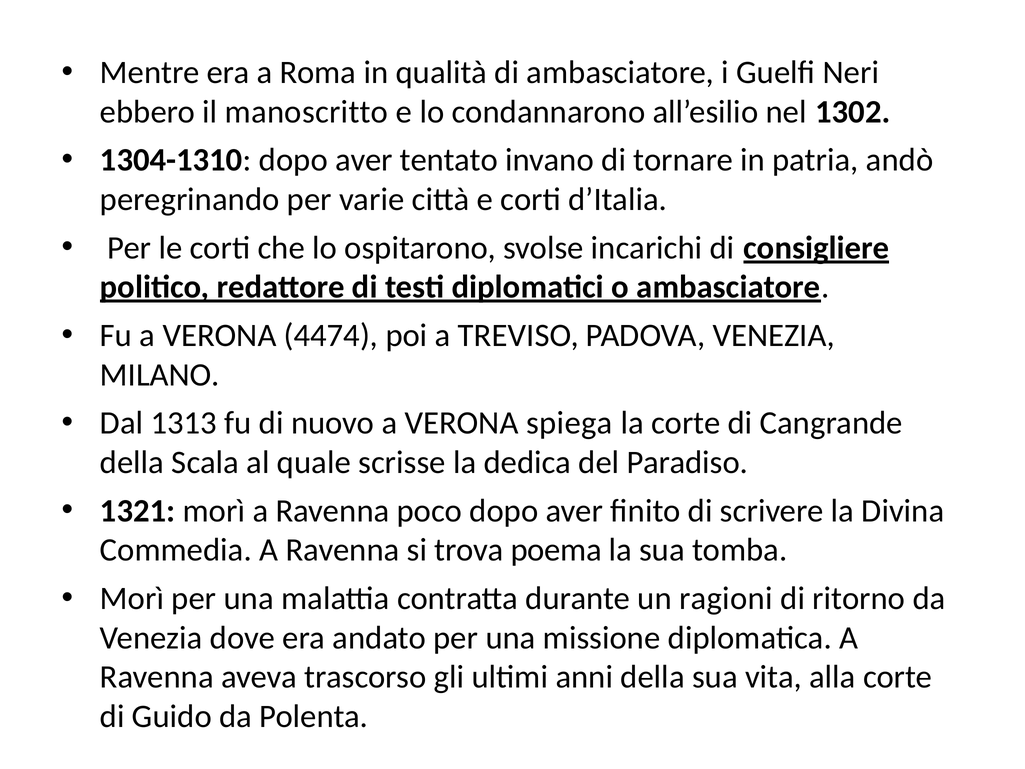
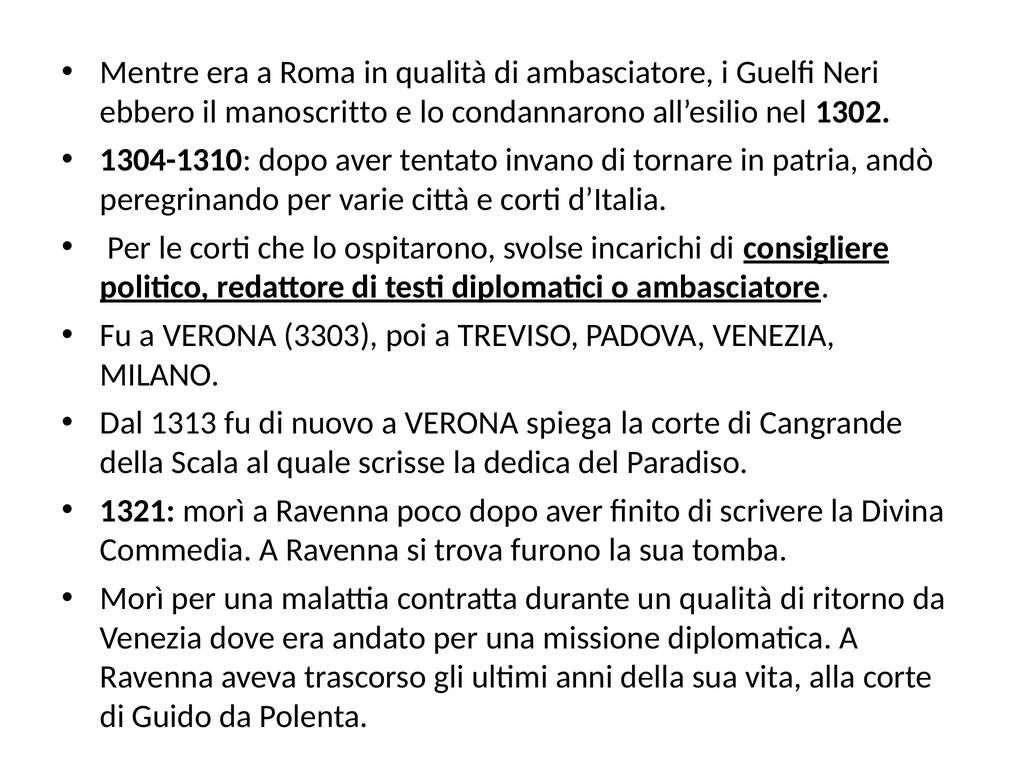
4474: 4474 -> 3303 (331, 335)
poema: poema -> furono (556, 550)
un ragioni: ragioni -> qualità (726, 598)
